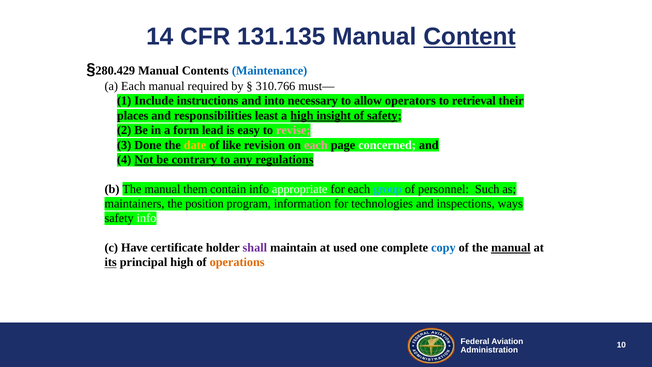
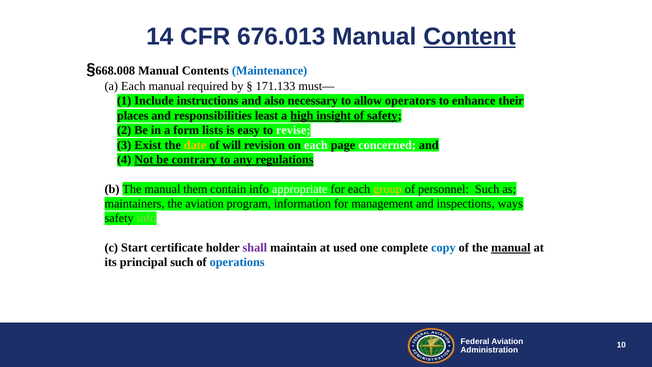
131.135: 131.135 -> 676.013 (281, 36)
280.429: 280.429 -> 668.008 (115, 71)
310.766: 310.766 -> 171.133 (276, 86)
into: into -> also (274, 101)
retrieval: retrieval -> enhance (474, 101)
lead: lead -> lists (213, 130)
revise colour: pink -> white (293, 130)
Done: Done -> Exist (148, 145)
like: like -> will (232, 145)
each colour: pink -> white (316, 145)
group colour: light blue -> yellow (388, 189)
the position: position -> aviation (205, 204)
technologies: technologies -> management (382, 204)
info colour: white -> light green (147, 218)
Have: Have -> Start (134, 248)
its underline: present -> none (111, 262)
principal high: high -> such (182, 262)
operations colour: orange -> blue (237, 262)
